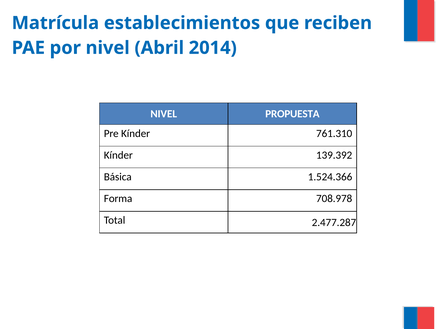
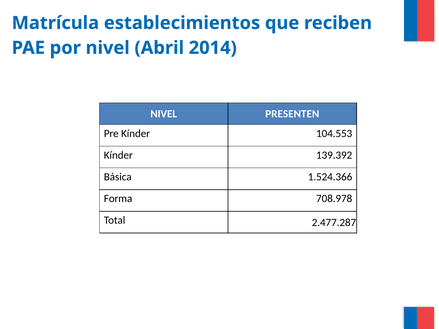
PROPUESTA: PROPUESTA -> PRESENTEN (292, 114)
761.310: 761.310 -> 104.553 (334, 134)
